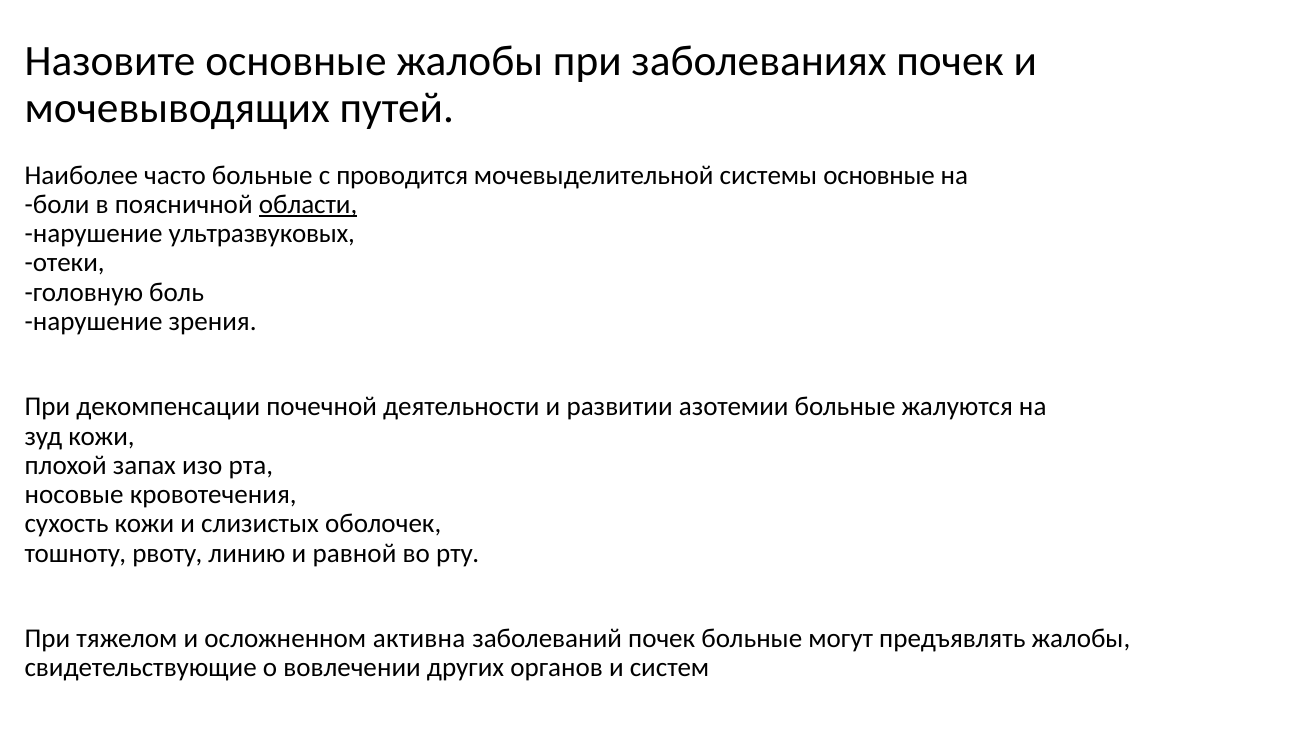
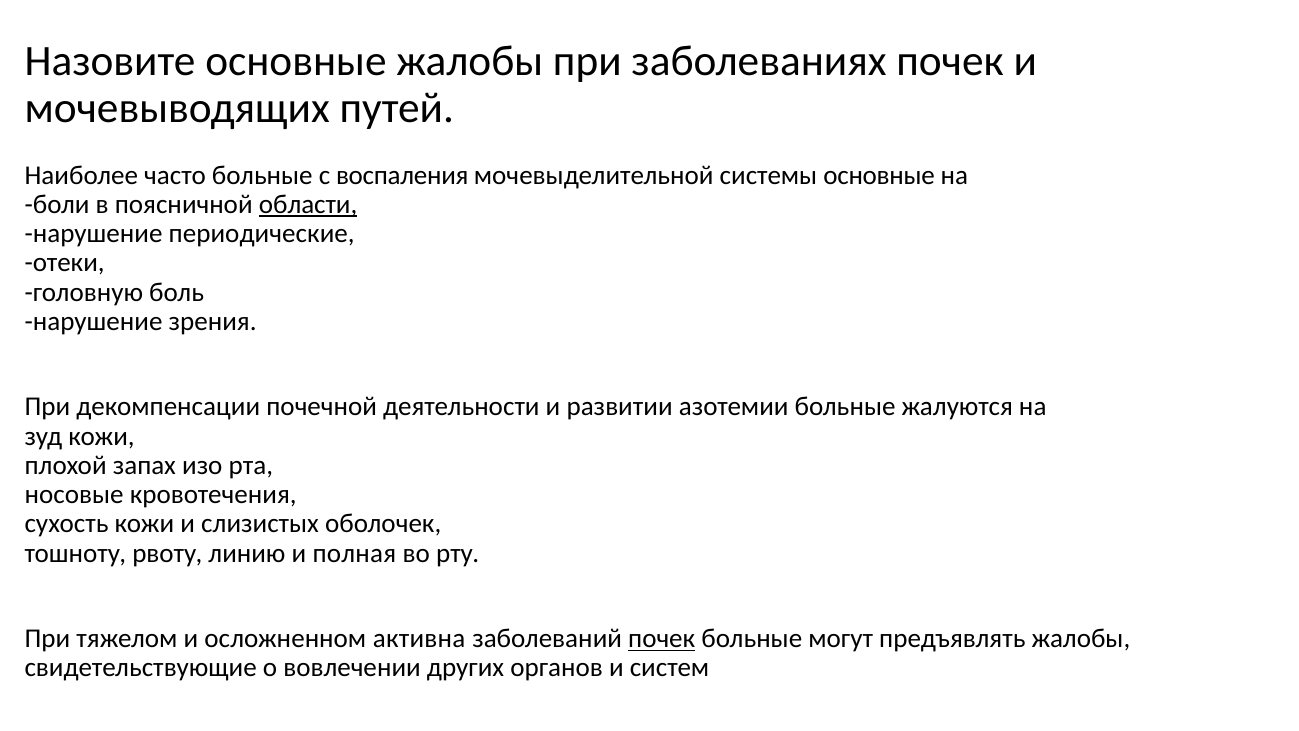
проводится: проводится -> воспаления (402, 175)
ультразвуковых: ультразвуковых -> периодические (262, 234)
равной: равной -> полная (354, 553)
почек underline: none -> present (662, 638)
